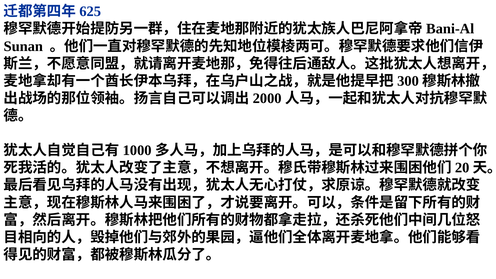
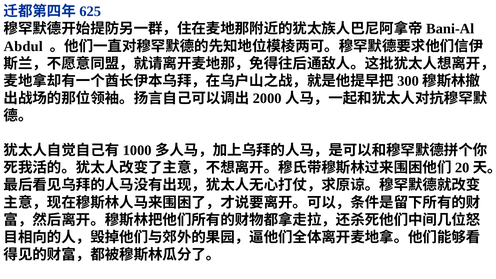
Sunan: Sunan -> Abdul (23, 46)
